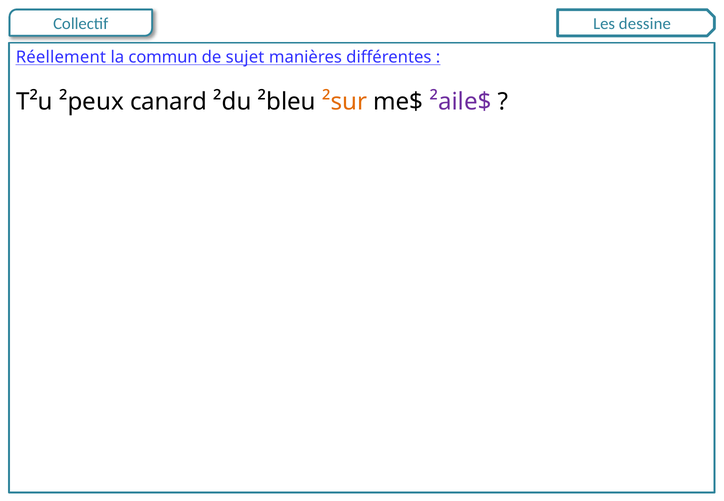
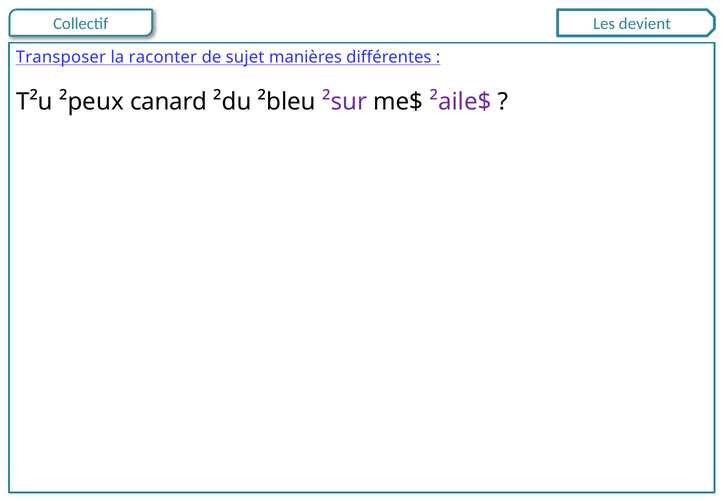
dessine: dessine -> devient (645, 24)
Réellement: Réellement -> Transposer (61, 57)
commun: commun -> raconter (163, 57)
²sur colour: orange -> purple (345, 102)
